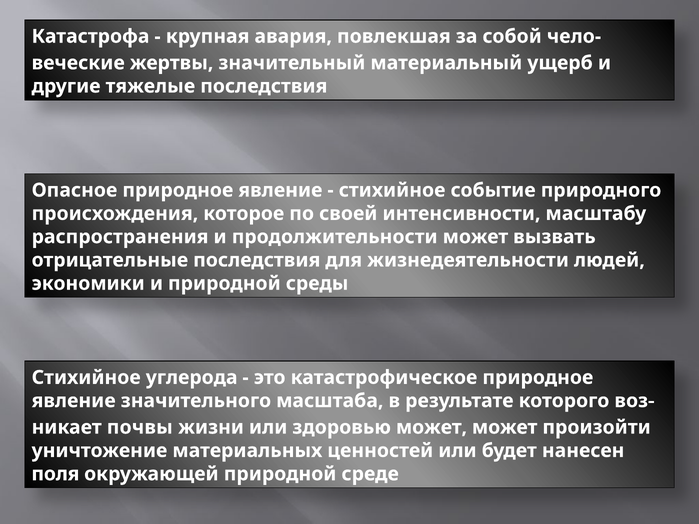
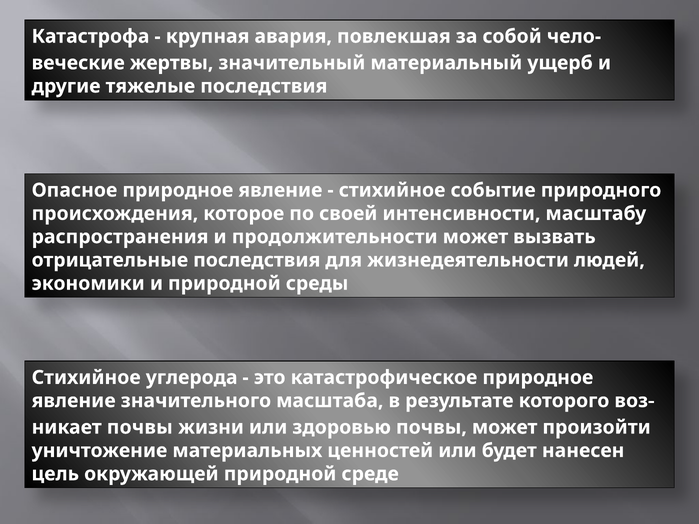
здоровью может: может -> почвы (431, 428)
поля: поля -> цель (55, 474)
